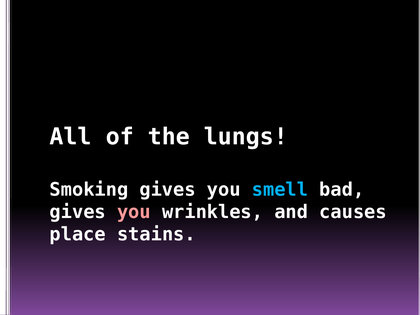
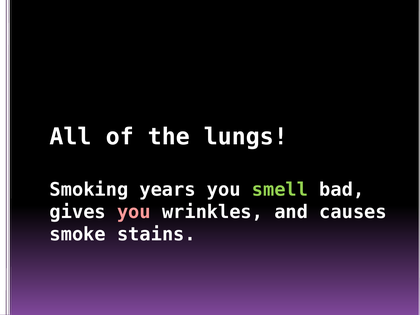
Smoking gives: gives -> years (168, 190)
smell colour: light blue -> light green (280, 190)
place: place -> smoke (78, 234)
